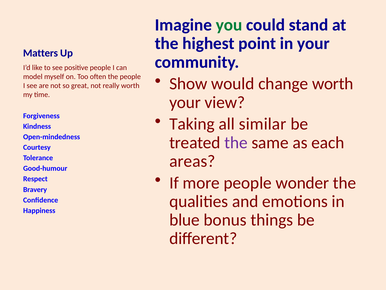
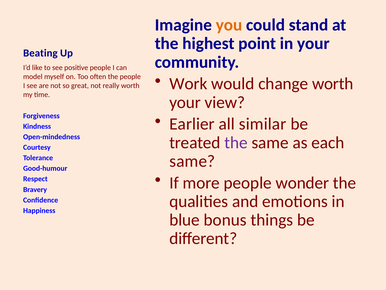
you colour: green -> orange (229, 25)
Matters: Matters -> Beating (40, 53)
Show: Show -> Work (188, 84)
Taking: Taking -> Earlier (192, 124)
areas: areas -> same (192, 161)
